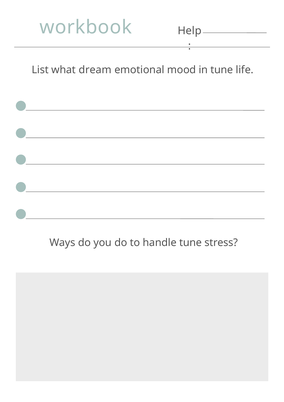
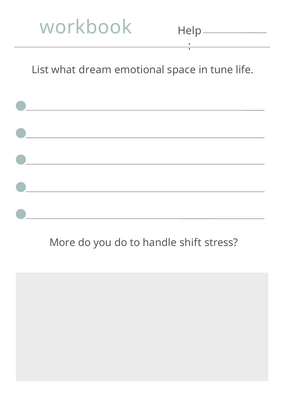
mood: mood -> space (181, 70)
Ways: Ways -> More (62, 243)
handle tune: tune -> shift (190, 243)
